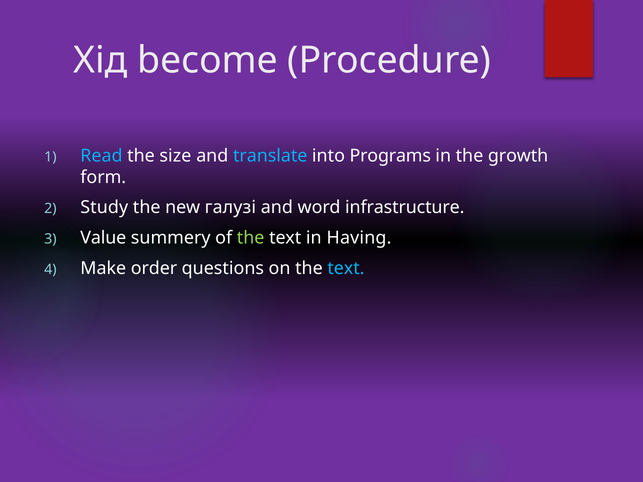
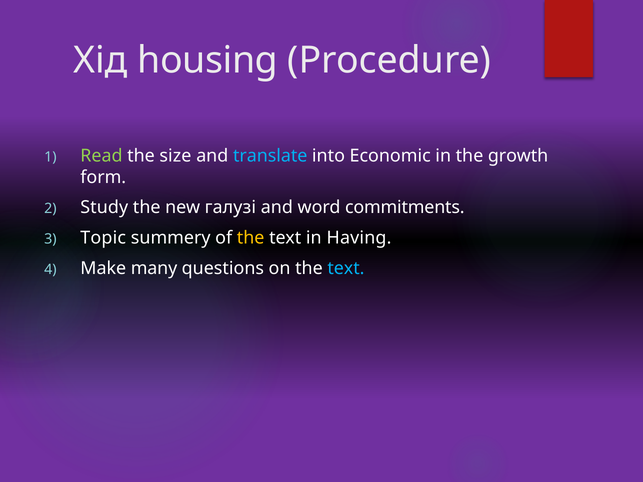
become: become -> housing (208, 60)
Read colour: light blue -> light green (101, 156)
Programs: Programs -> Economic (390, 156)
infrastructure: infrastructure -> commitments (405, 208)
Value: Value -> Topic (103, 238)
the colour: light green -> yellow (251, 238)
order: order -> many (154, 268)
